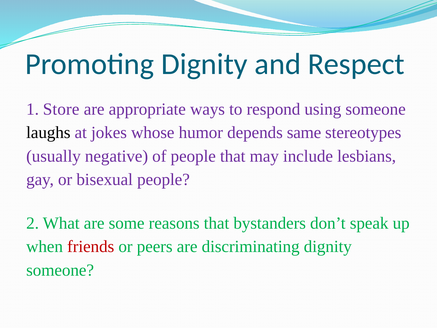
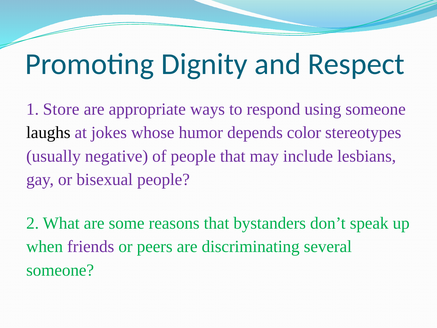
same: same -> color (304, 133)
friends colour: red -> purple (91, 246)
discriminating dignity: dignity -> several (328, 246)
